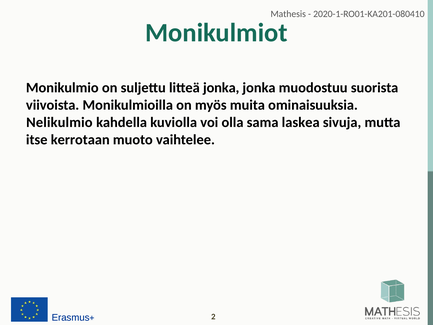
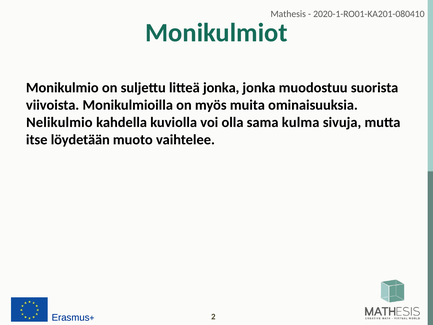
laskea: laskea -> kulma (301, 122)
kerrotaan: kerrotaan -> löydetään (80, 140)
